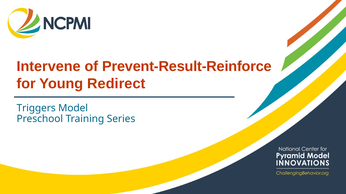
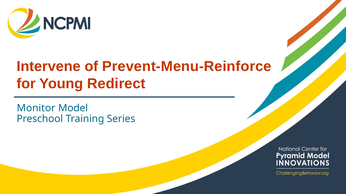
Prevent-Result-Reinforce: Prevent-Result-Reinforce -> Prevent-Menu-Reinforce (187, 67)
Triggers: Triggers -> Monitor (36, 108)
